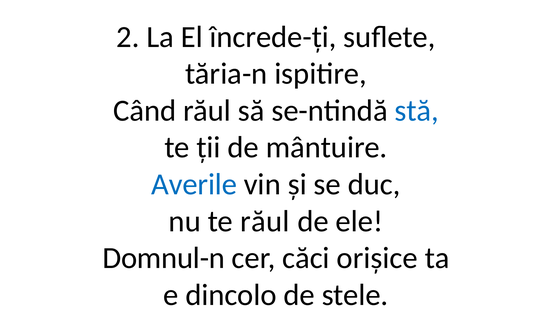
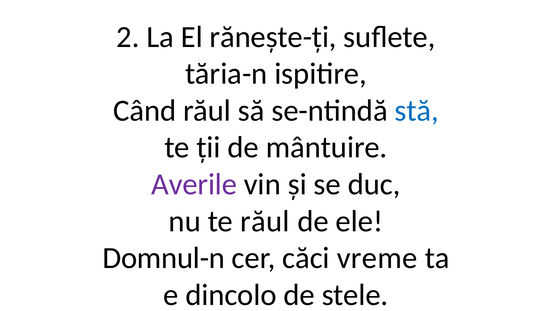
încrede-ți: încrede-ți -> rănește-ți (273, 37)
Averile colour: blue -> purple (194, 184)
orișice: orișice -> vreme (377, 258)
